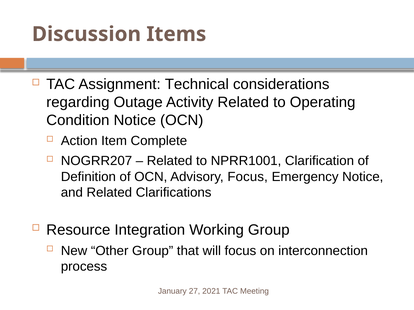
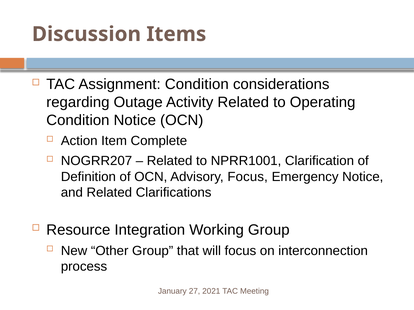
Assignment Technical: Technical -> Condition (197, 85)
